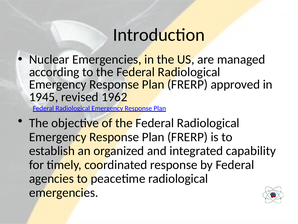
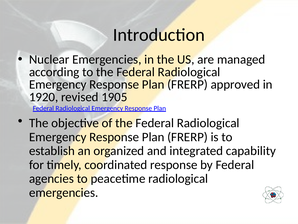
1945: 1945 -> 1920 (44, 97)
1962: 1962 -> 1905 (114, 97)
